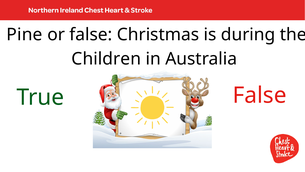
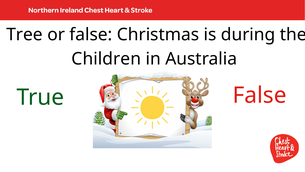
Pine: Pine -> Tree (25, 34)
